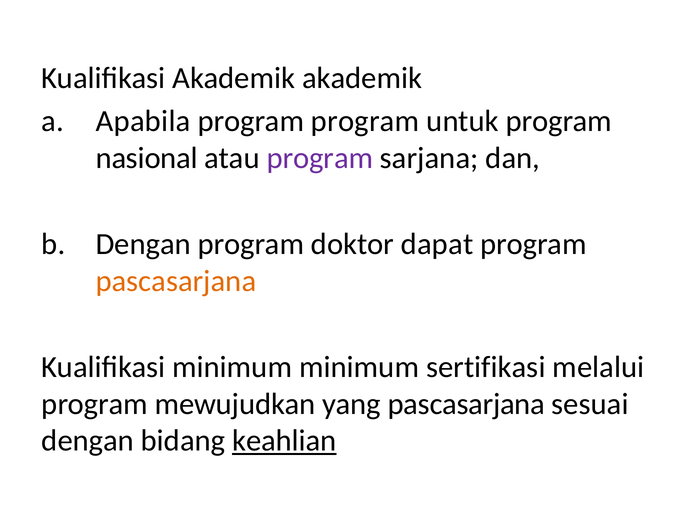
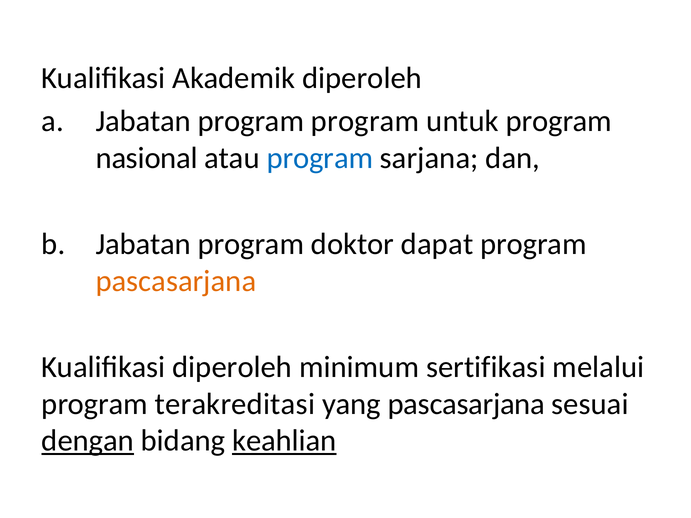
Akademik akademik: akademik -> diperoleh (362, 78)
Apabila: Apabila -> Jabatan (143, 121)
program colour: purple -> blue (320, 158)
Dengan: Dengan -> Jabatan (143, 244)
Kualifikasi minimum: minimum -> diperoleh (232, 367)
mewujudkan: mewujudkan -> terakreditasi (235, 404)
dengan underline: none -> present (88, 441)
